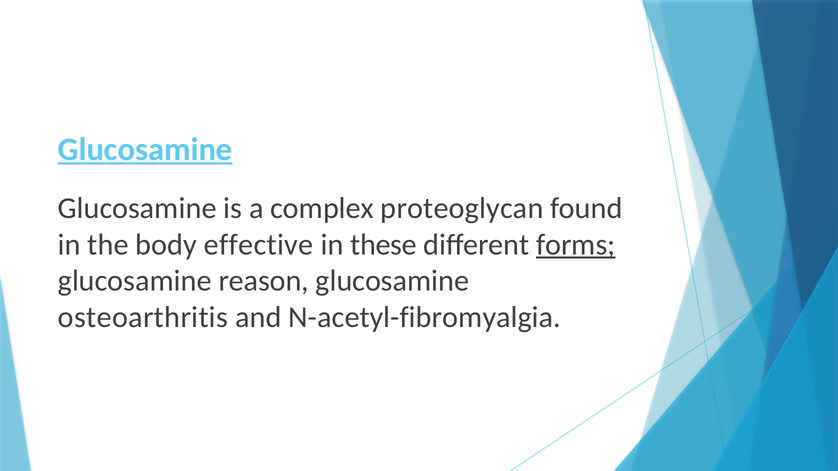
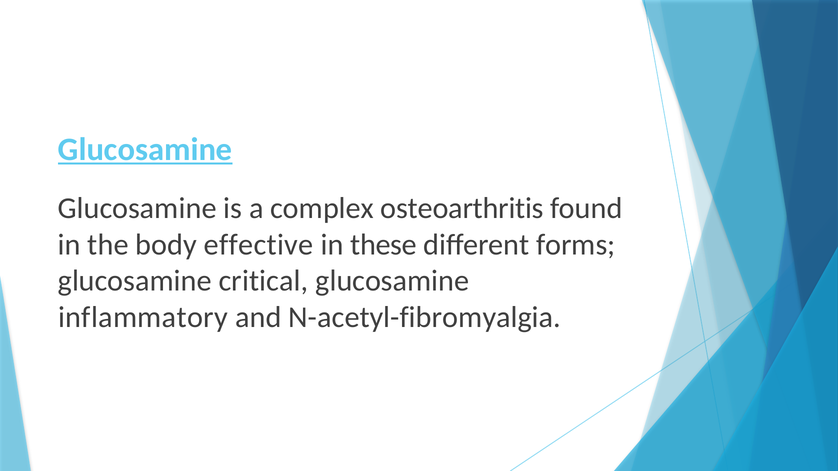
proteoglycan: proteoglycan -> osteoarthritis (462, 208)
forms underline: present -> none (576, 245)
reason: reason -> critical (264, 281)
osteoarthritis: osteoarthritis -> inflammatory (143, 318)
